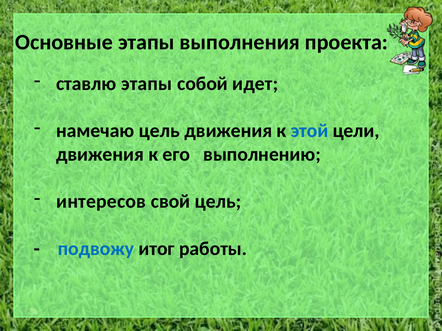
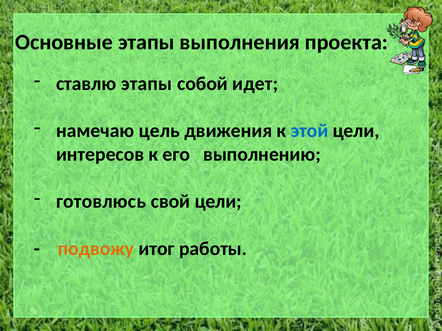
движения: движения -> интересов (100, 155)
интересов: интересов -> готовлюсь (101, 202)
свой цель: цель -> цели (218, 202)
подвожу colour: blue -> orange (96, 249)
